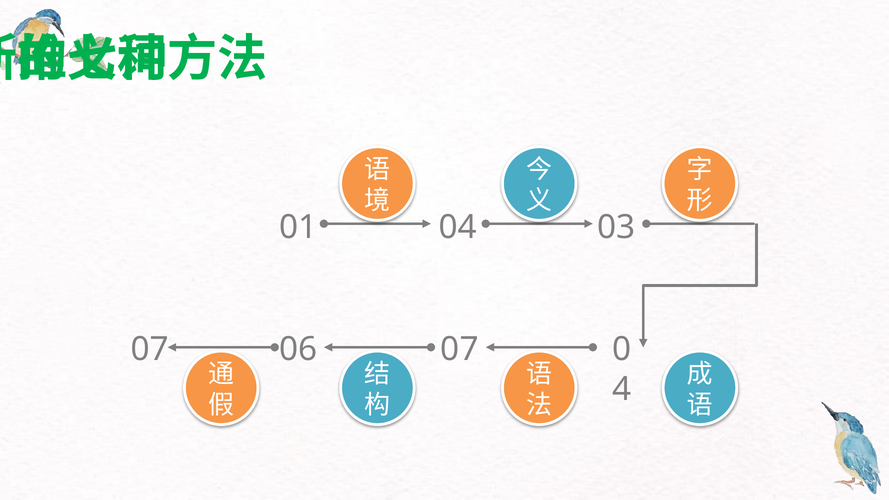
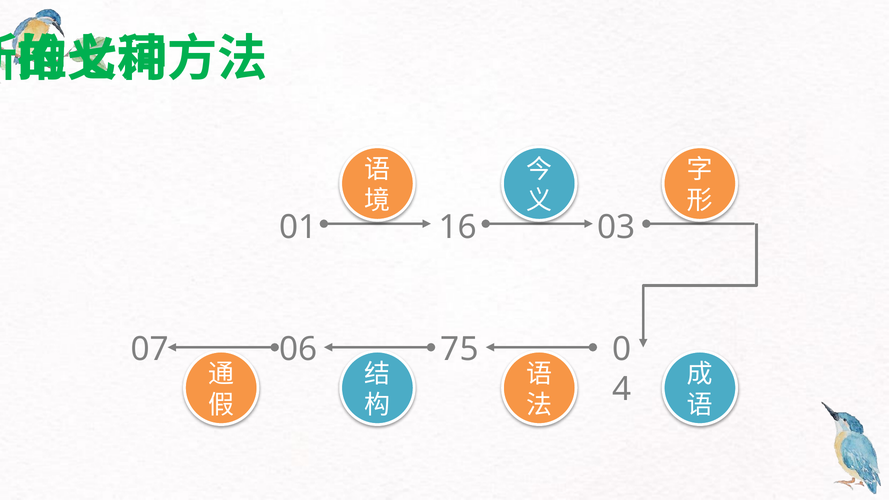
04: 04 -> 16 (458, 227)
07 07: 07 -> 75 (460, 349)
